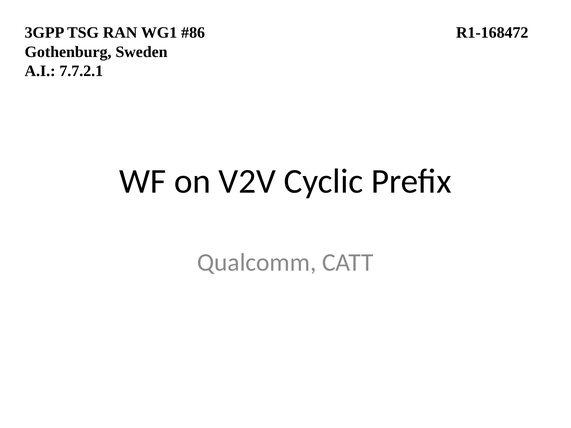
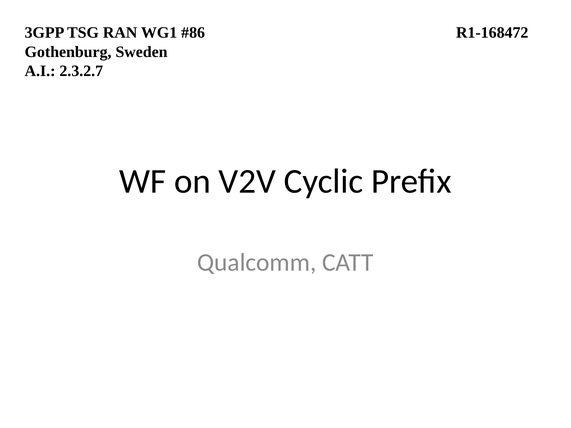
7.7.2.1: 7.7.2.1 -> 2.3.2.7 (81, 71)
